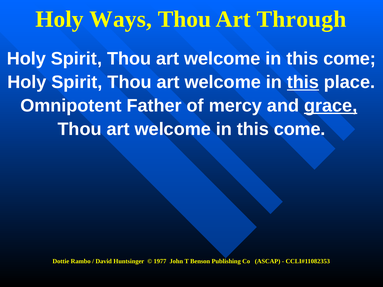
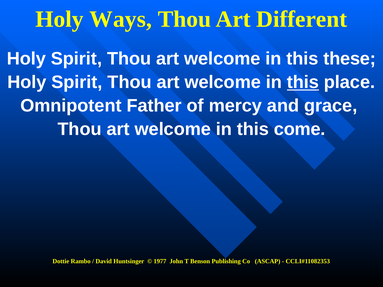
Through: Through -> Different (302, 19)
come: come -> these (350, 59)
grace underline: present -> none (331, 106)
